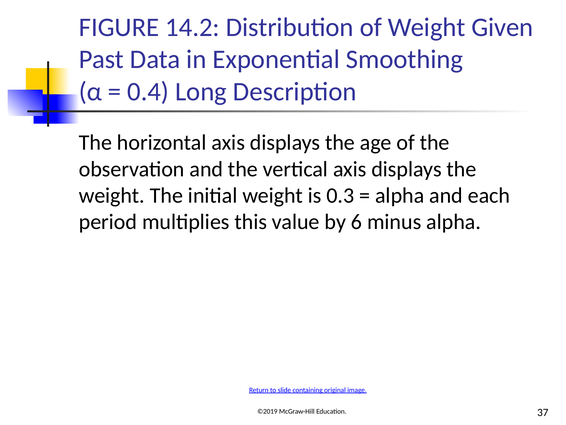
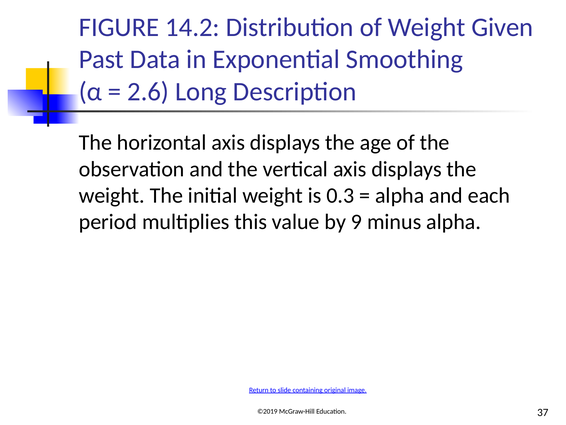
0.4: 0.4 -> 2.6 (148, 91)
6: 6 -> 9 (357, 222)
